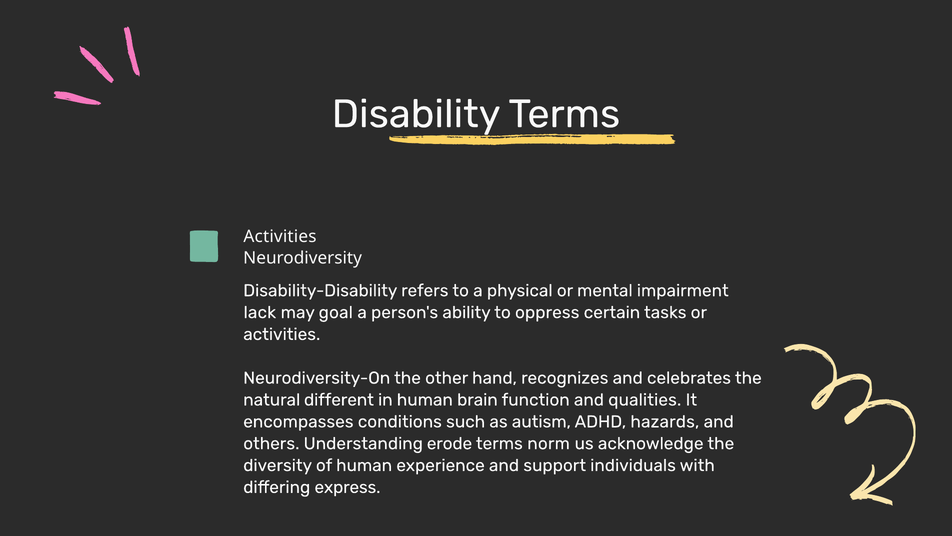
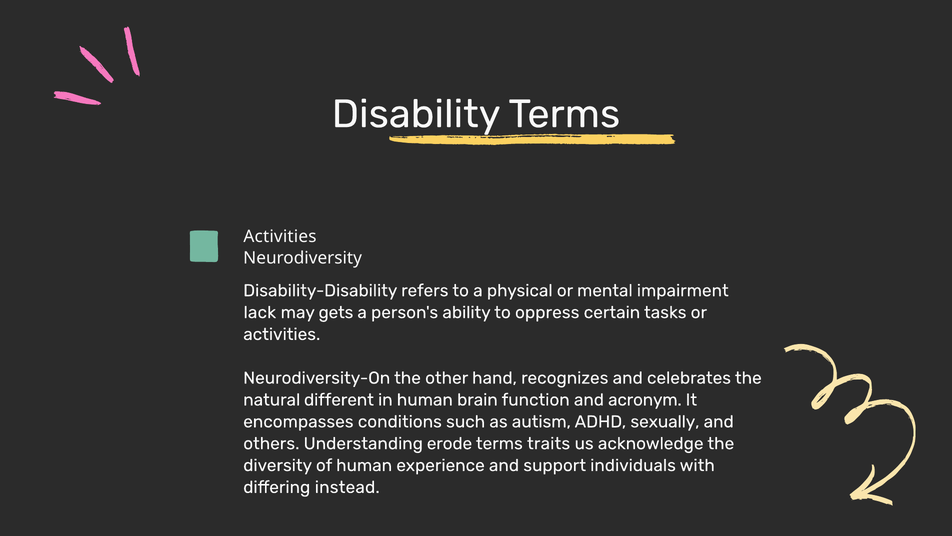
goal: goal -> gets (336, 312)
qualities: qualities -> acronym (645, 399)
hazards: hazards -> sexually (665, 421)
norm: norm -> traits (549, 443)
express: express -> instead (347, 487)
